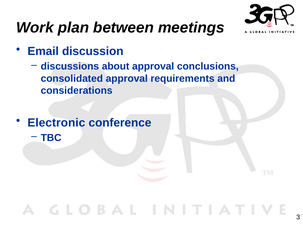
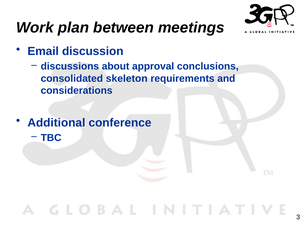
consolidated approval: approval -> skeleton (127, 79)
Electronic: Electronic -> Additional (56, 123)
